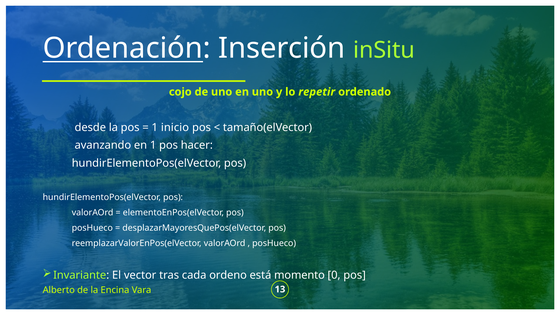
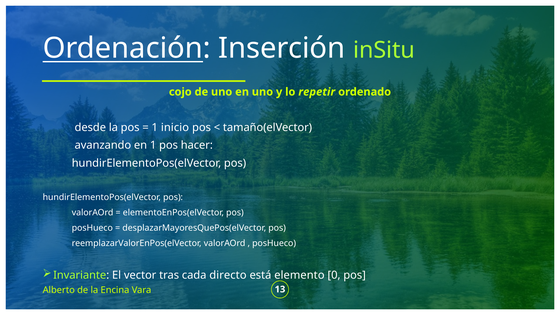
ordeno: ordeno -> directo (228, 275)
momento: momento -> elemento (299, 275)
